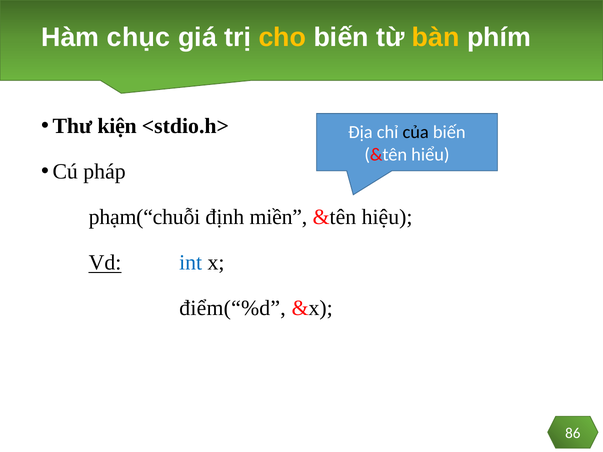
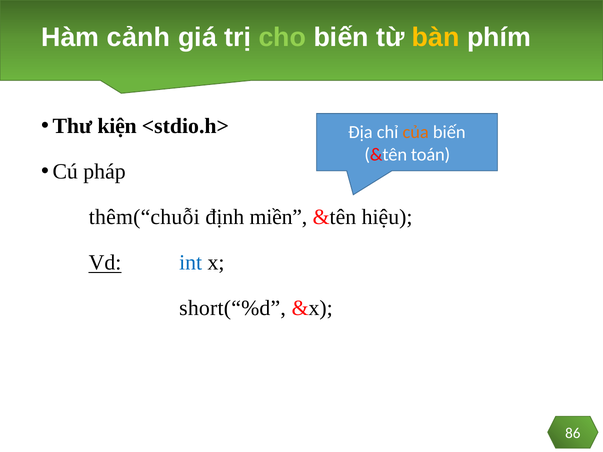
chục: chục -> cảnh (139, 38)
cho colour: yellow -> light green (282, 38)
của colour: black -> orange (416, 132)
hiểu: hiểu -> toán (430, 155)
phạm(“chuỗi: phạm(“chuỗi -> thêm(“chuỗi (144, 217)
điểm(“%d: điểm(“%d -> short(“%d (233, 308)
